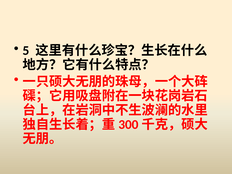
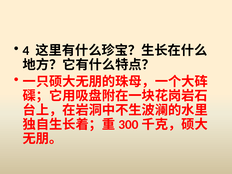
5: 5 -> 4 (26, 51)
